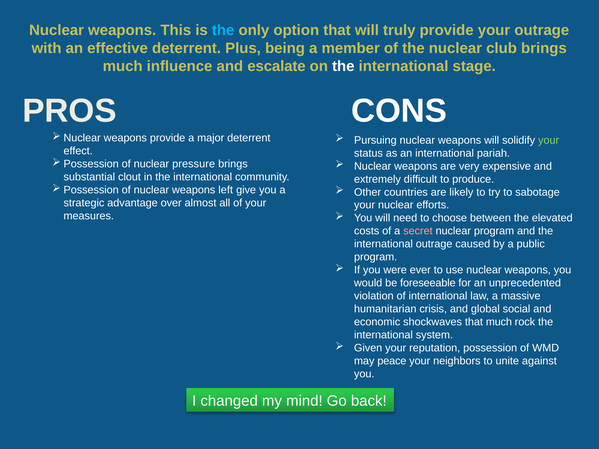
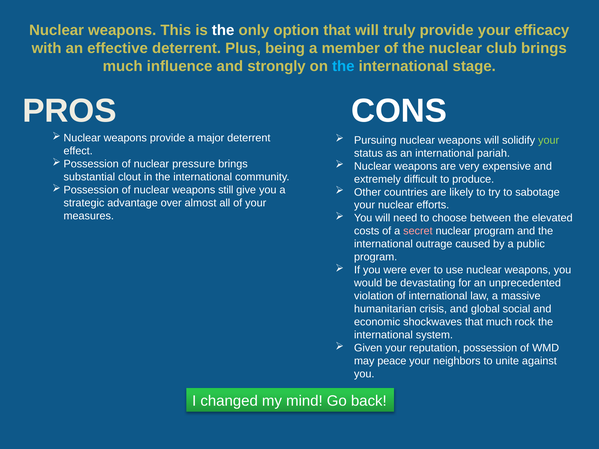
the colour: light blue -> white (223, 30)
your outrage: outrage -> efficacy (542, 30)
escalate: escalate -> strongly (276, 66)
the colour: white -> light blue (343, 66)
left: left -> still (226, 190)
foreseeable: foreseeable -> devastating (428, 283)
